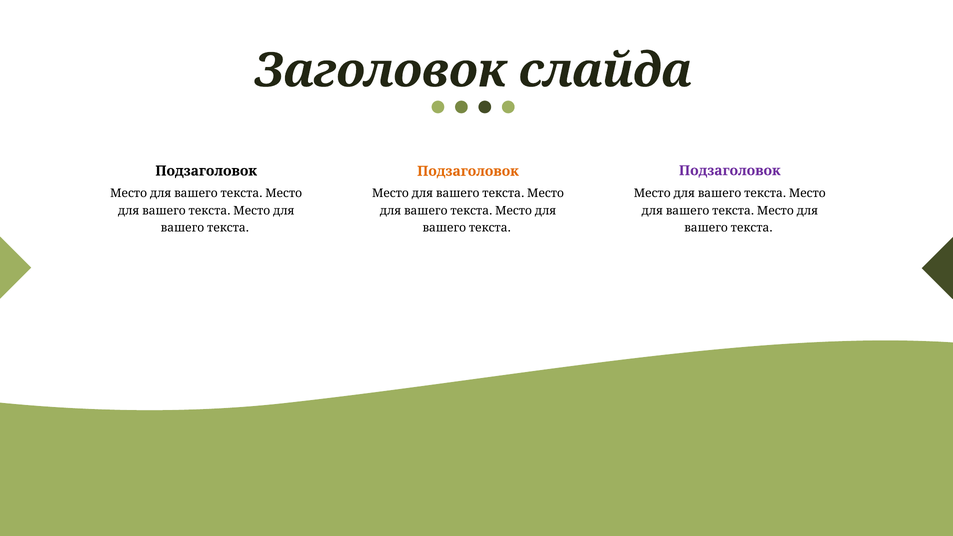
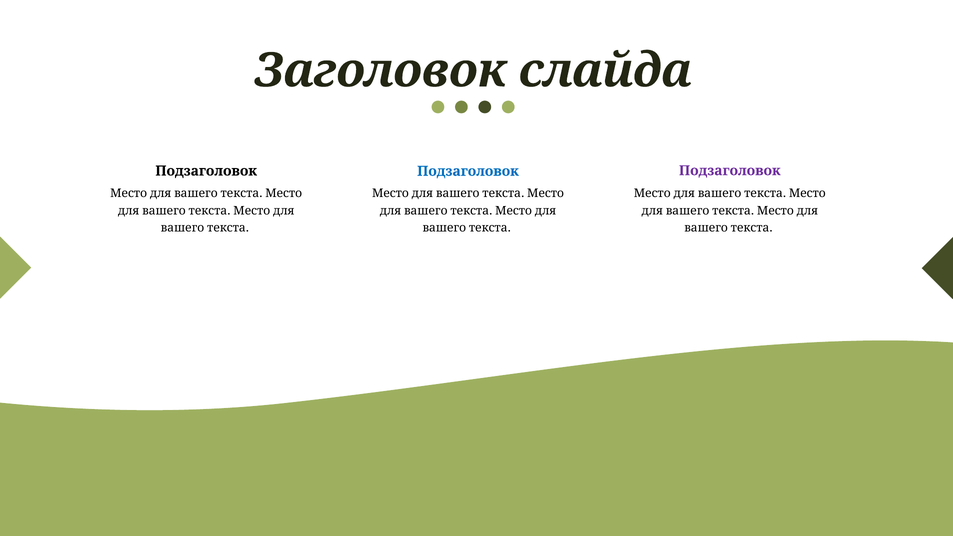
Подзаголовок colour: orange -> blue (468, 171)
